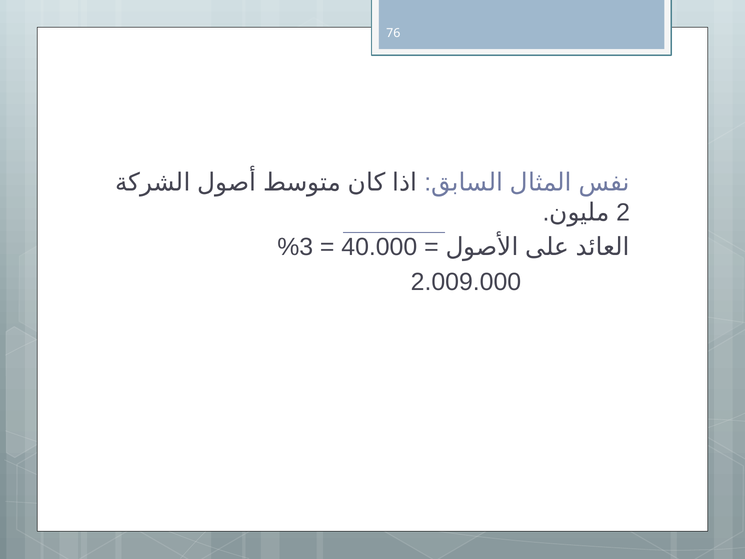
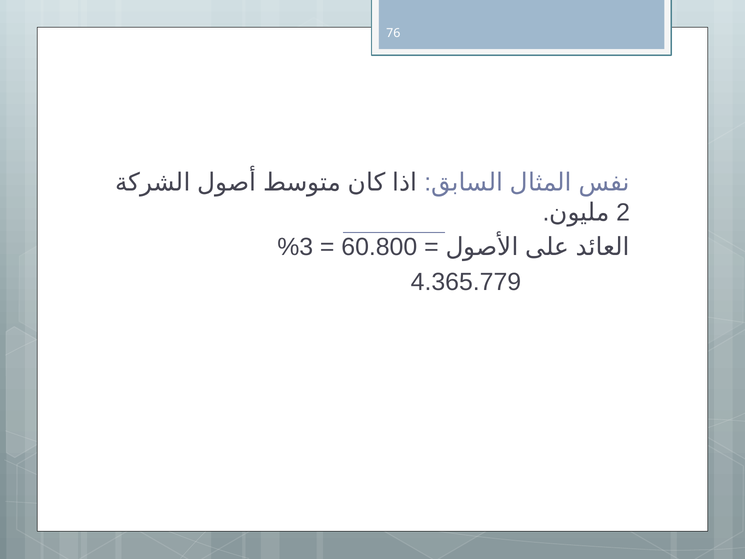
40.000: 40.000 -> 60.800 (379, 247)
2.009.000: 2.009.000 -> 4.365.779 (466, 282)
